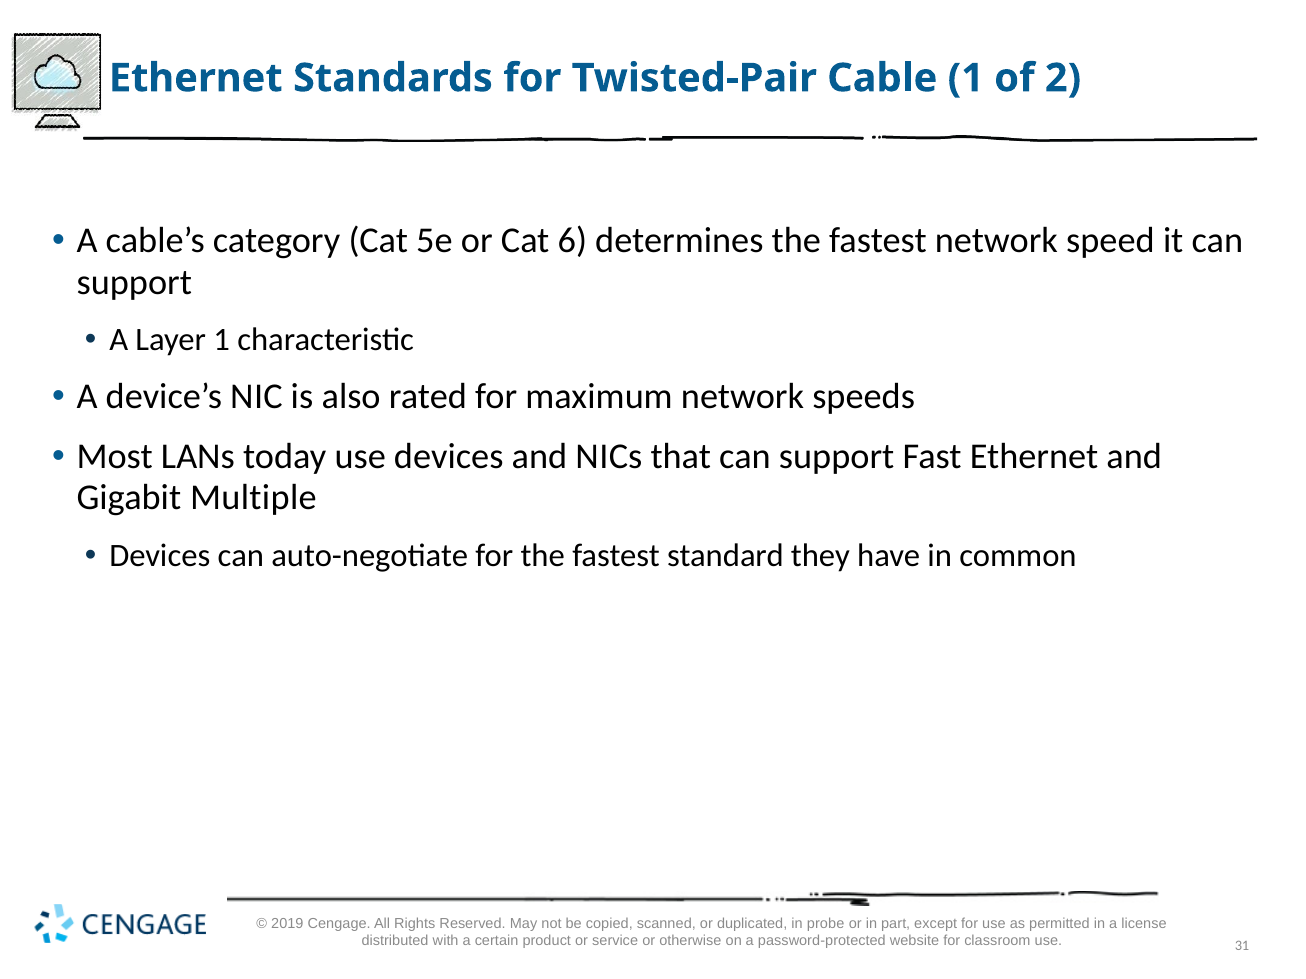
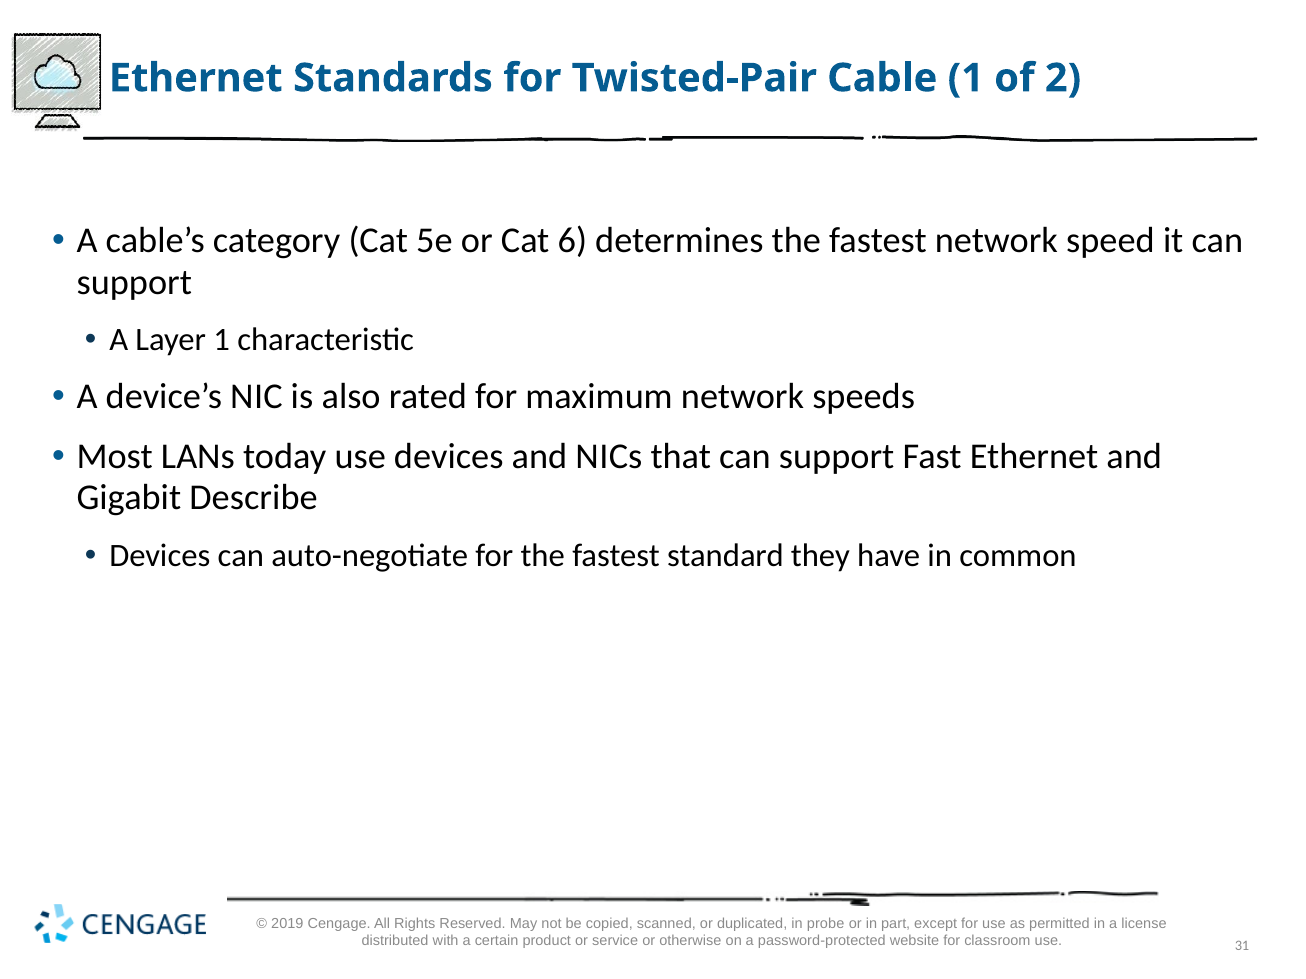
Multiple: Multiple -> Describe (254, 498)
